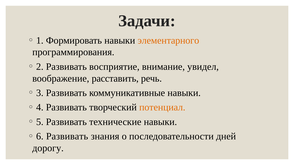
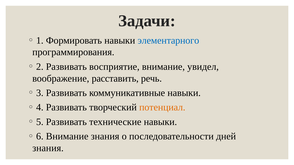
элементарного colour: orange -> blue (168, 41)
6 Развивать: Развивать -> Внимание (67, 137)
дорогу: дорогу -> знания (48, 148)
